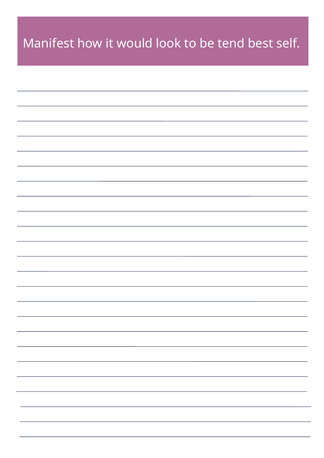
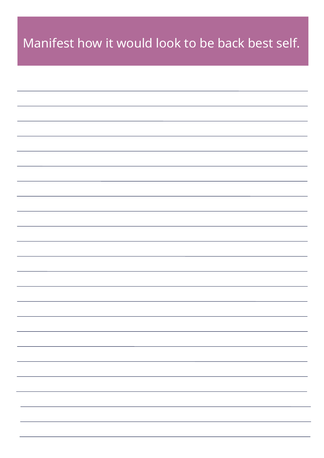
tend: tend -> back (231, 44)
